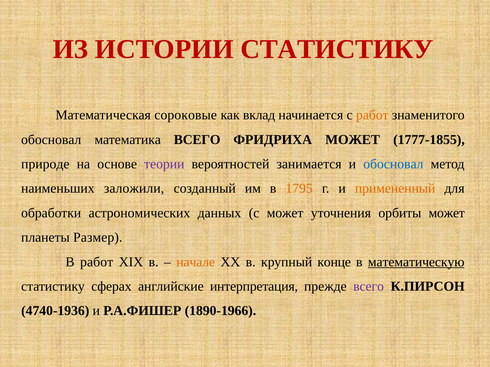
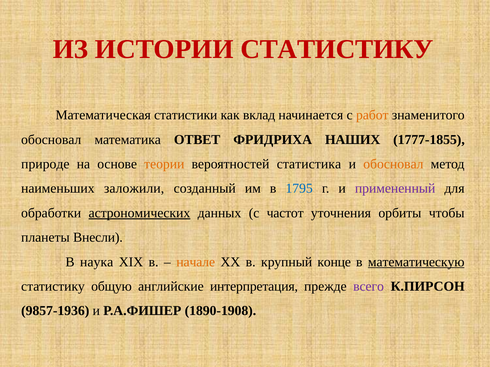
сороковые: сороковые -> статистики (186, 115)
математика ВСЕГО: ВСЕГО -> ОТВЕТ (197, 140)
ФРИДРИХА МОЖЕТ: МОЖЕТ -> НАШИХ (353, 140)
теории colour: purple -> orange (164, 164)
занимается: занимается -> статистика (309, 164)
обосновал colour: blue -> orange (393, 164)
1795 colour: orange -> blue (299, 189)
примененный colour: orange -> purple (395, 189)
астрономических underline: none -> present (139, 213)
с может: может -> частот (285, 213)
орбиты может: может -> чтобы (447, 213)
Размер: Размер -> Внесли (98, 238)
В работ: работ -> наука (97, 262)
сферах: сферах -> общую (112, 287)
4740-1936: 4740-1936 -> 9857-1936 (55, 311)
1890-1966: 1890-1966 -> 1890-1908 (220, 311)
